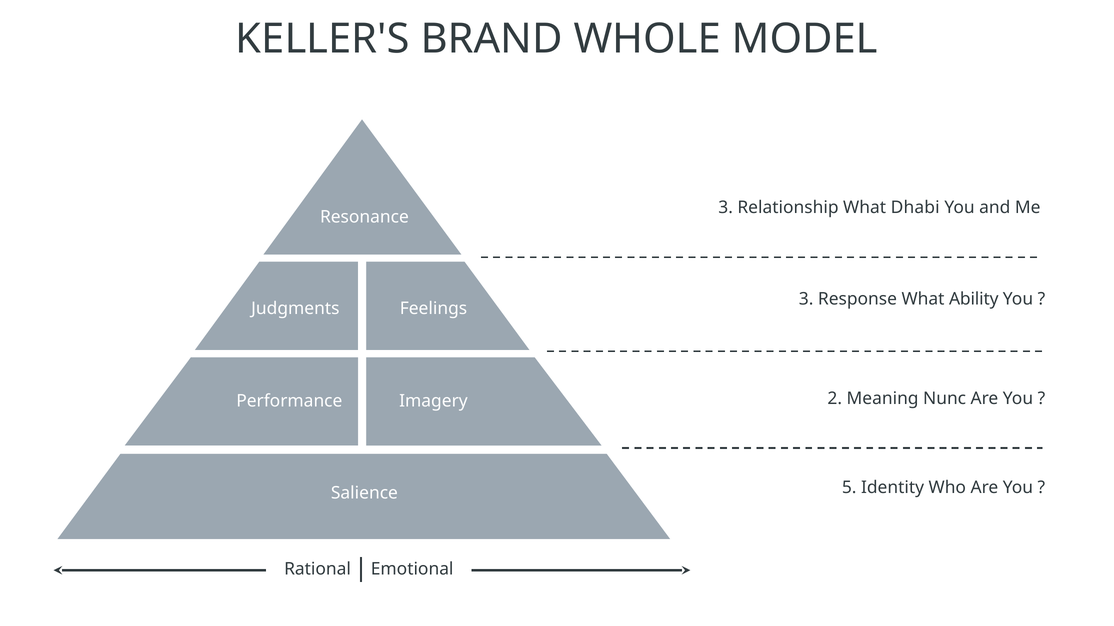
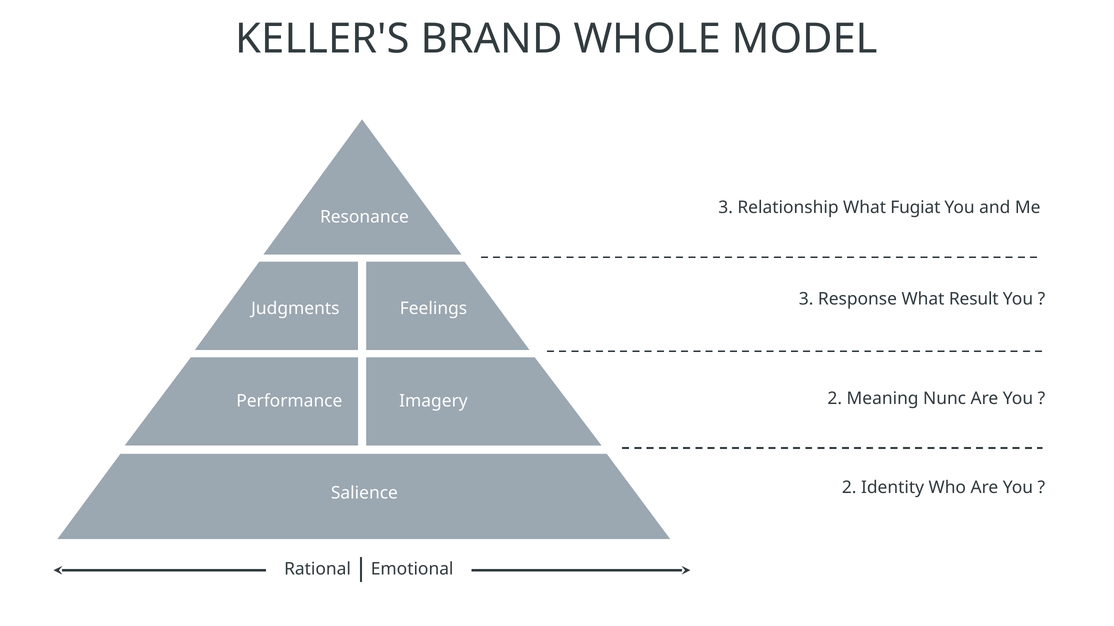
Dhabi: Dhabi -> Fugiat (915, 208)
Ability: Ability -> Result (974, 300)
Salience 5: 5 -> 2 (849, 488)
